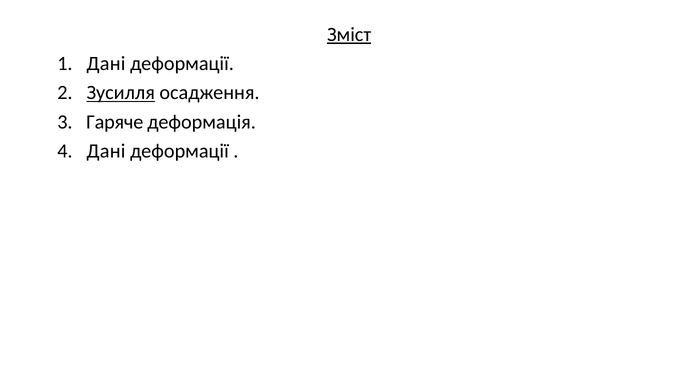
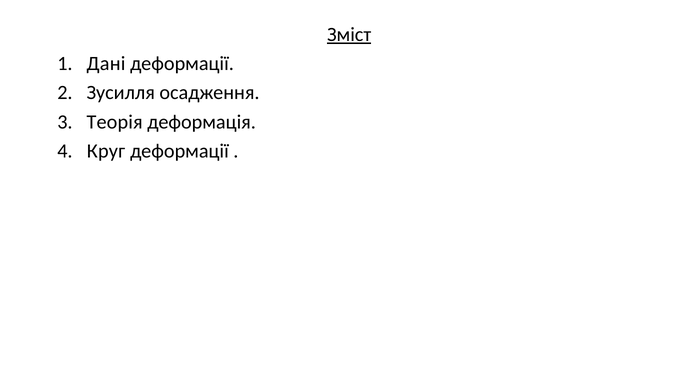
Зусилля underline: present -> none (121, 93)
Гаряче: Гаряче -> Теорія (115, 122)
Дані: Дані -> Круг (106, 151)
